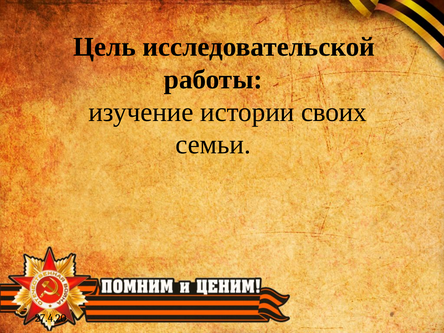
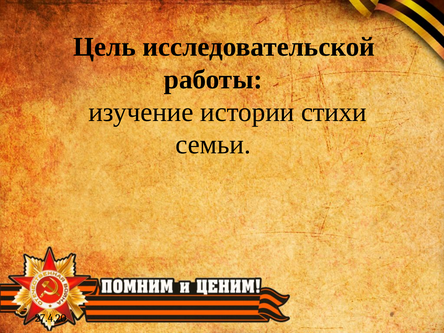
своих: своих -> стихи (334, 112)
